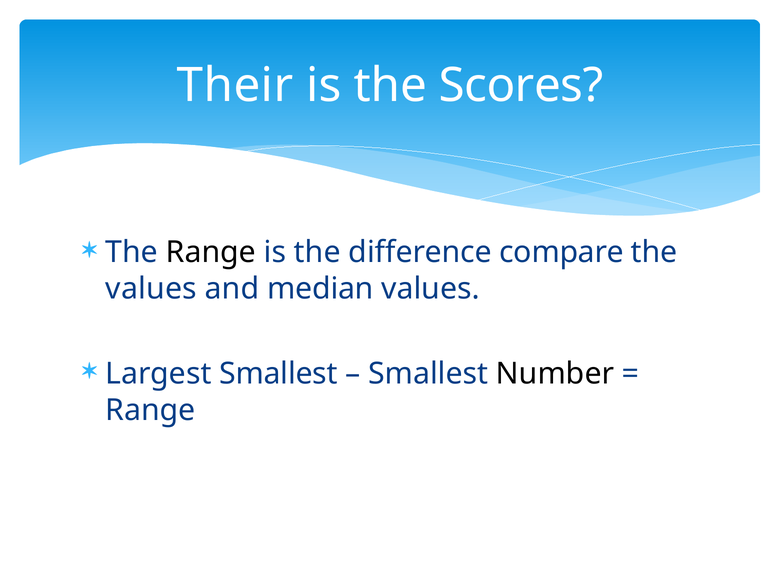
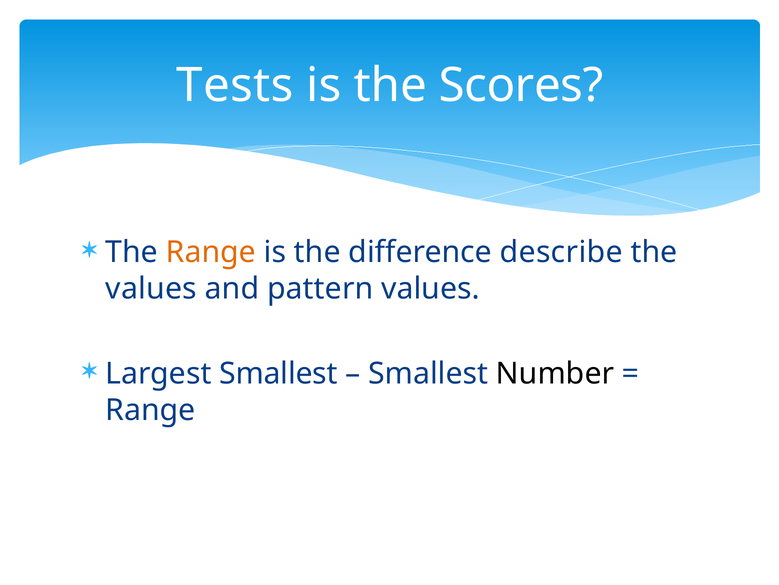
Their: Their -> Tests (235, 86)
Range colour: black -> orange (211, 252)
compare: compare -> describe (561, 252)
median: median -> pattern (320, 289)
